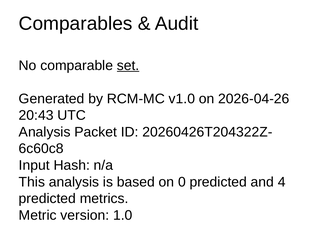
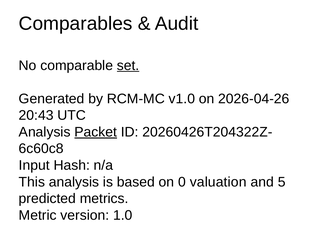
Packet underline: none -> present (96, 132)
0 predicted: predicted -> valuation (218, 183)
4: 4 -> 5 (282, 183)
